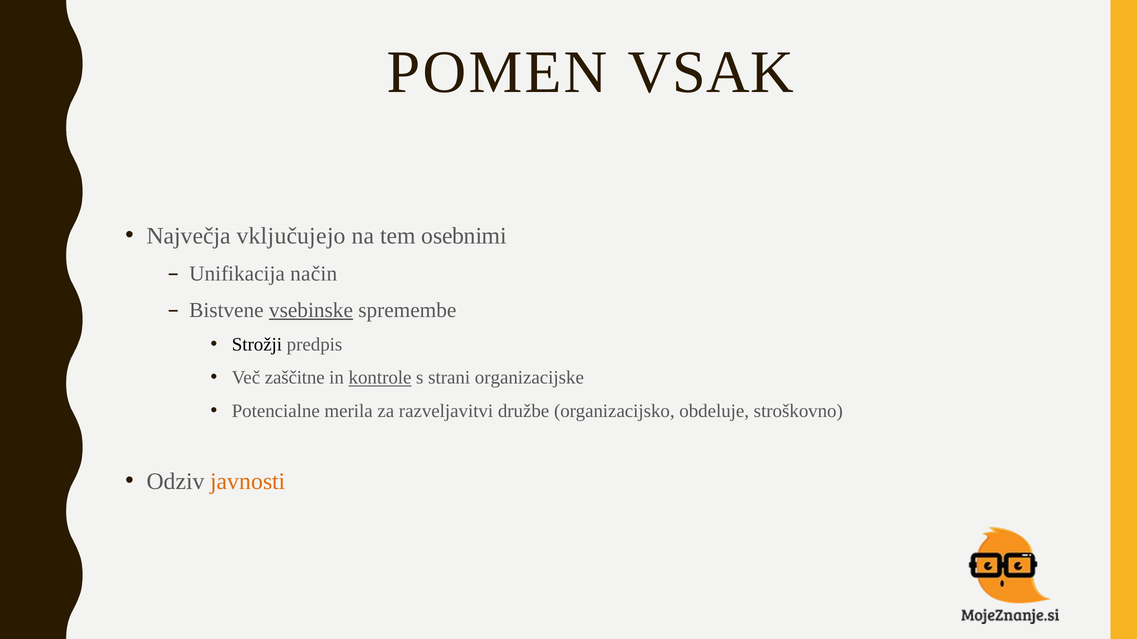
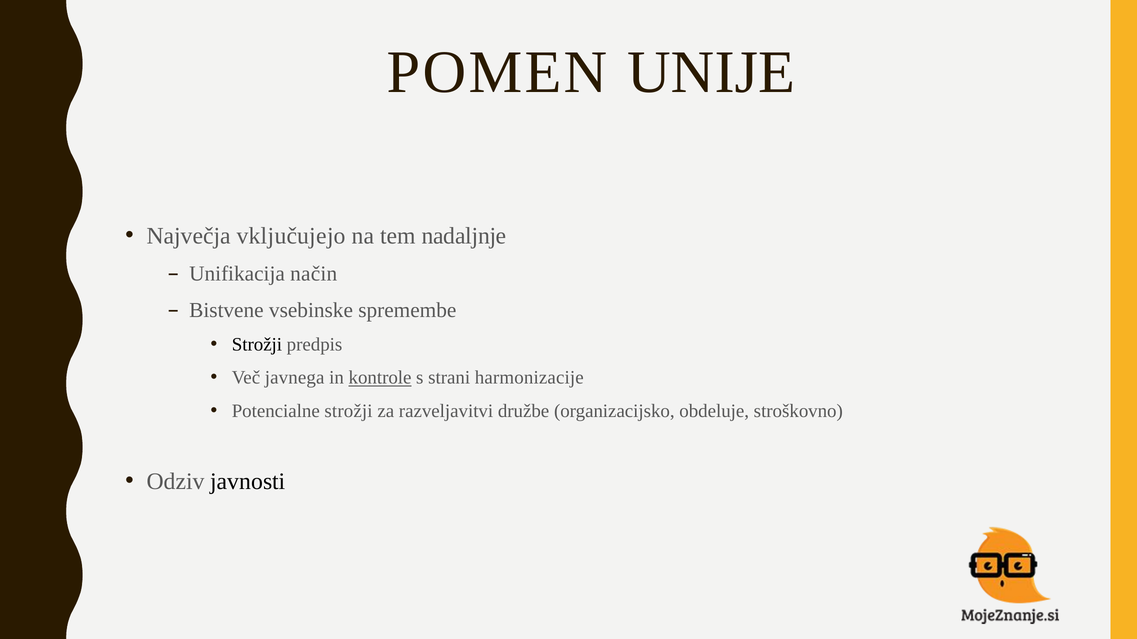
VSAK: VSAK -> UNIJE (711, 72)
osebnimi: osebnimi -> nadaljnje (464, 236)
vsebinske underline: present -> none (311, 310)
zaščitne: zaščitne -> javnega (295, 378)
organizacijske: organizacijske -> harmonizacije (529, 378)
Potencialne merila: merila -> strožji (349, 411)
javnosti colour: orange -> black (248, 482)
